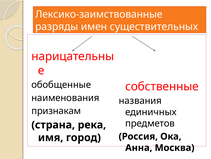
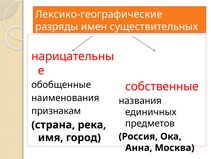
Лексико-заимствованные: Лексико-заимствованные -> Лексико-географические (99, 14)
